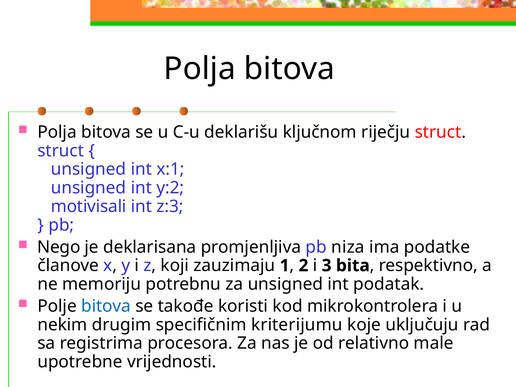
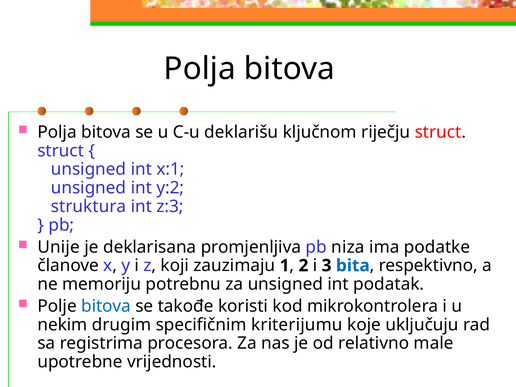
motivisali: motivisali -> struktura (89, 206)
Nego: Nego -> Unije (59, 247)
bita colour: black -> blue (353, 266)
